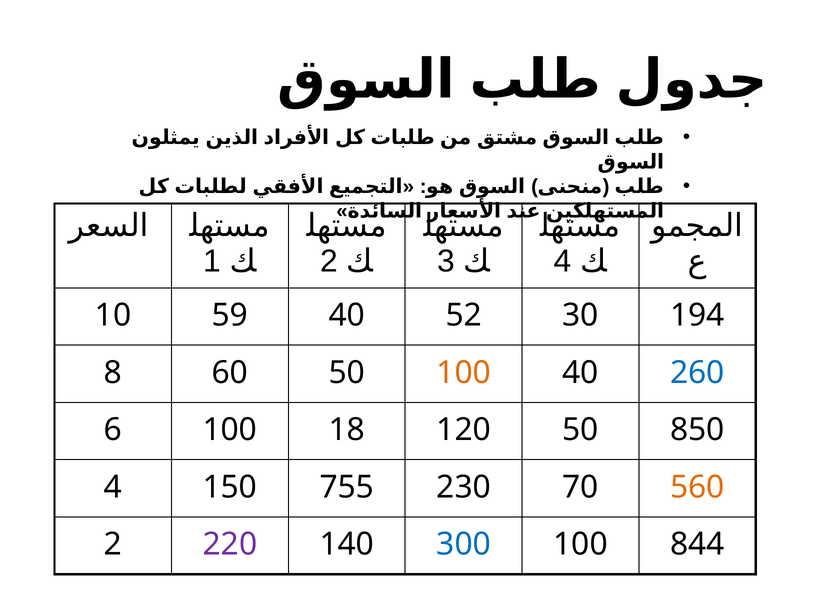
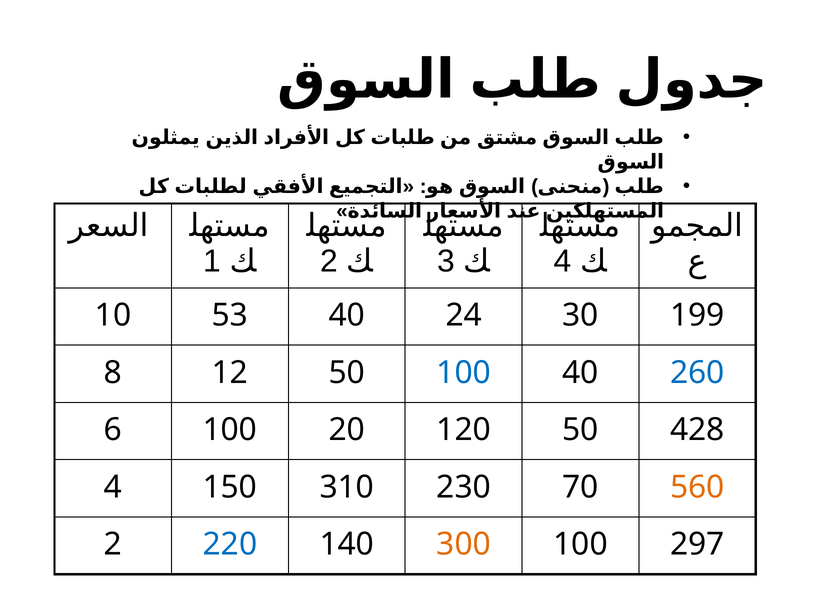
59: 59 -> 53 (230, 315)
52: 52 -> 24 (464, 315)
194: 194 -> 199 (697, 315)
60: 60 -> 12 (230, 372)
100 colour: orange -> blue (464, 372)
18: 18 -> 20 (347, 430)
850: 850 -> 428 (697, 430)
755: 755 -> 310 (347, 487)
220 colour: purple -> blue (230, 544)
300 colour: blue -> orange (464, 544)
844: 844 -> 297 (697, 544)
